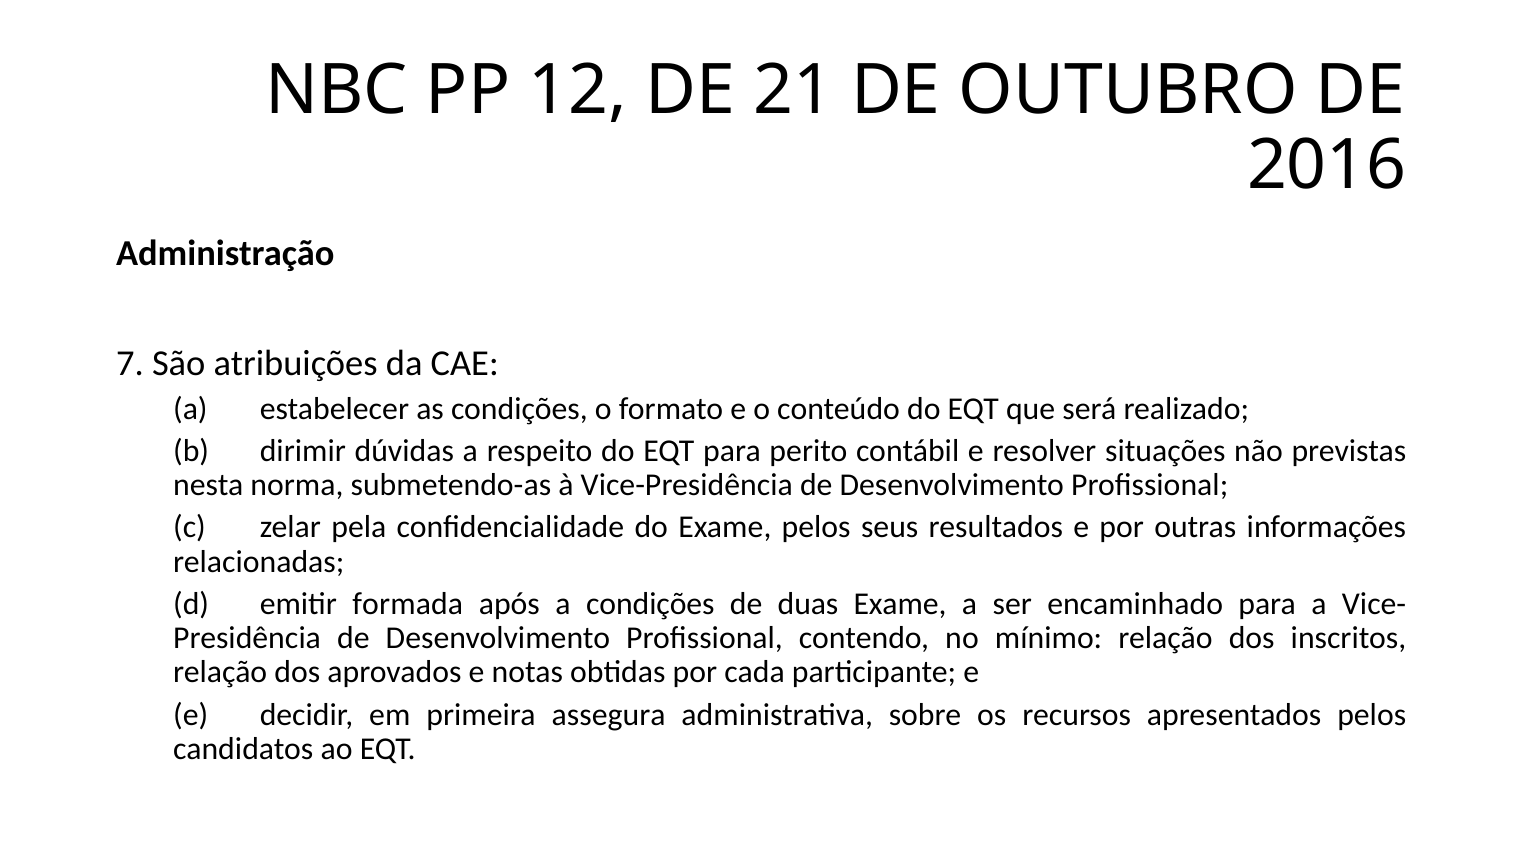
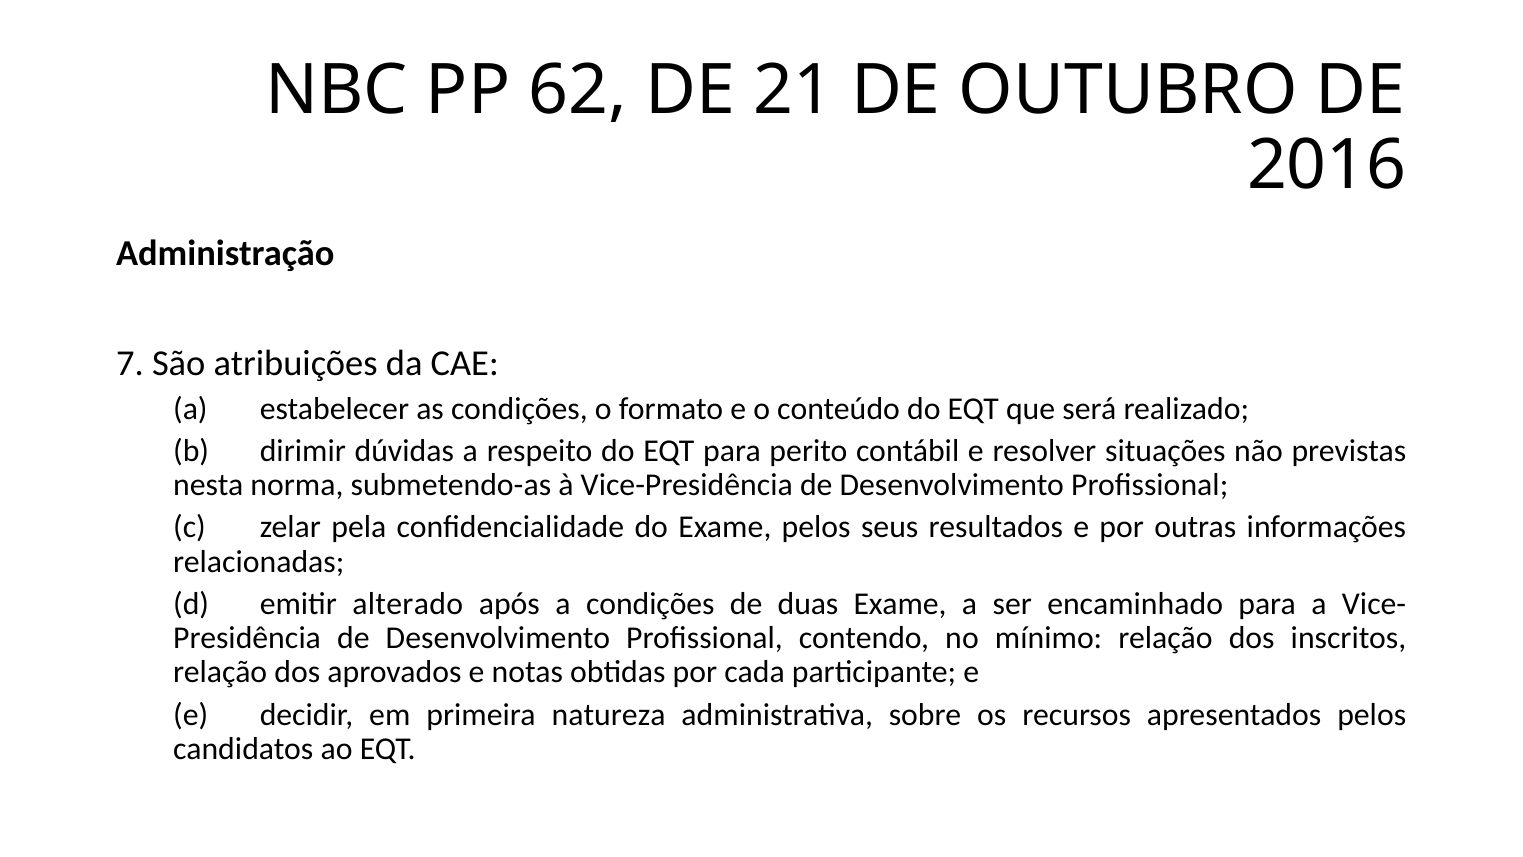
12: 12 -> 62 (578, 90)
formada: formada -> alterado (408, 604)
assegura: assegura -> natureza (609, 714)
